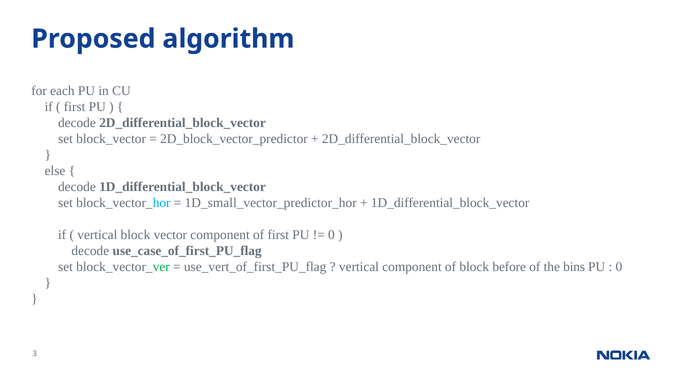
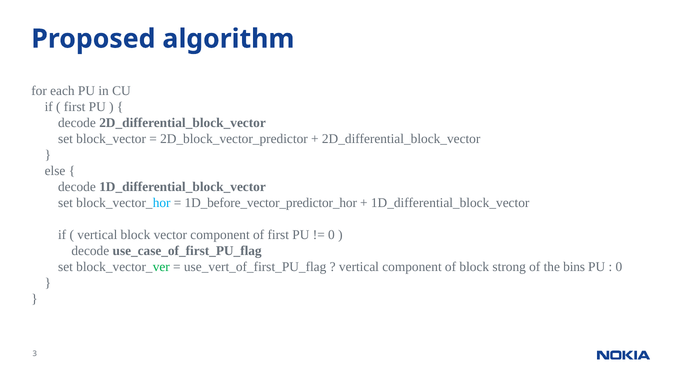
1D_small_vector_predictor_hor: 1D_small_vector_predictor_hor -> 1D_before_vector_predictor_hor (271, 203)
before: before -> strong (509, 267)
